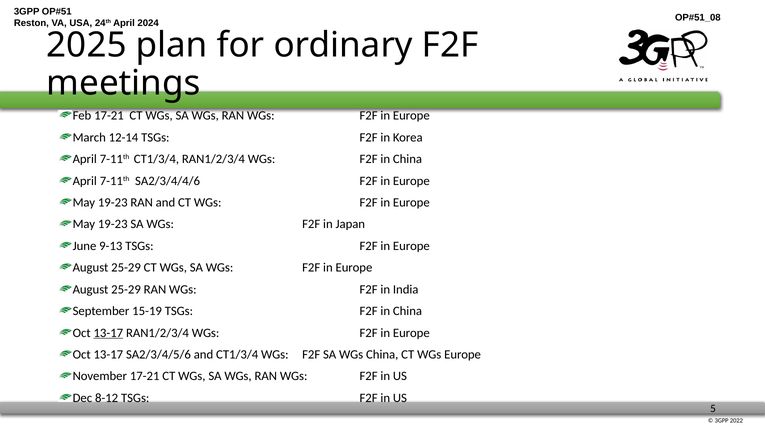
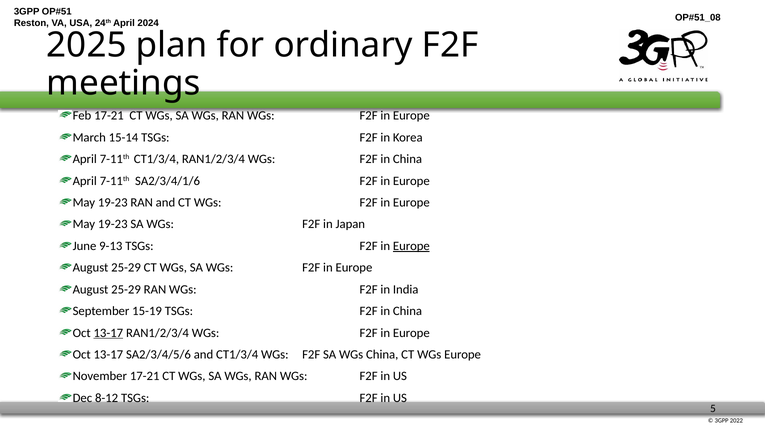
12-14: 12-14 -> 15-14 (124, 137)
SA2/3/4/4/6: SA2/3/4/4/6 -> SA2/3/4/1/6 (168, 181)
Europe underline: none -> present (411, 246)
